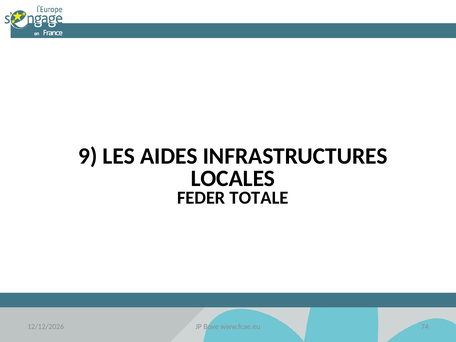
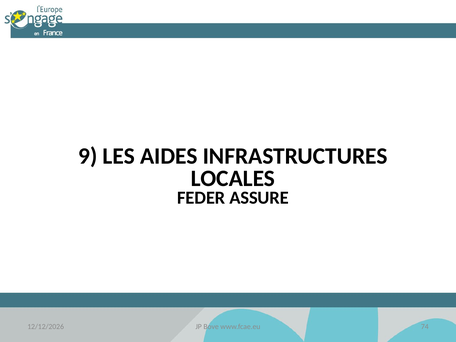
TOTALE: TOTALE -> ASSURE (259, 198)
